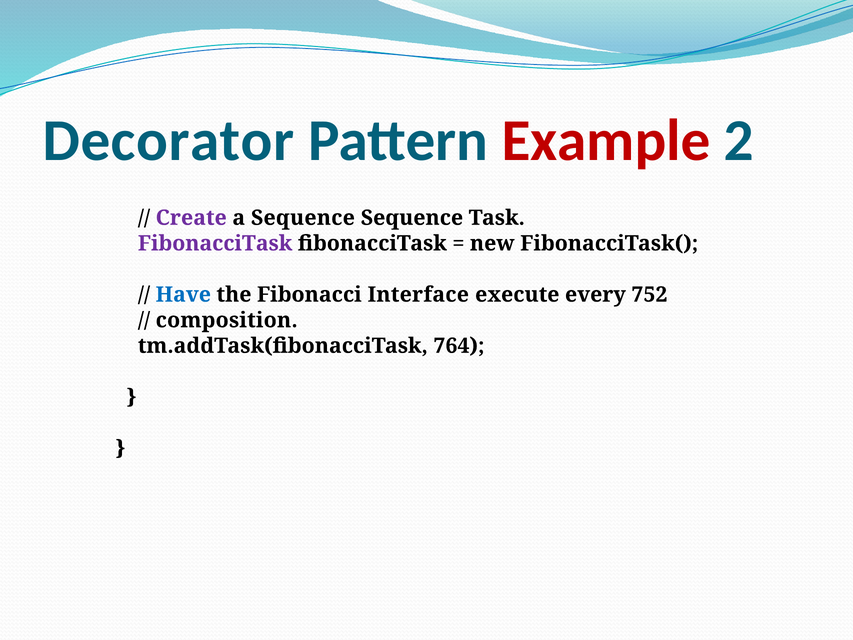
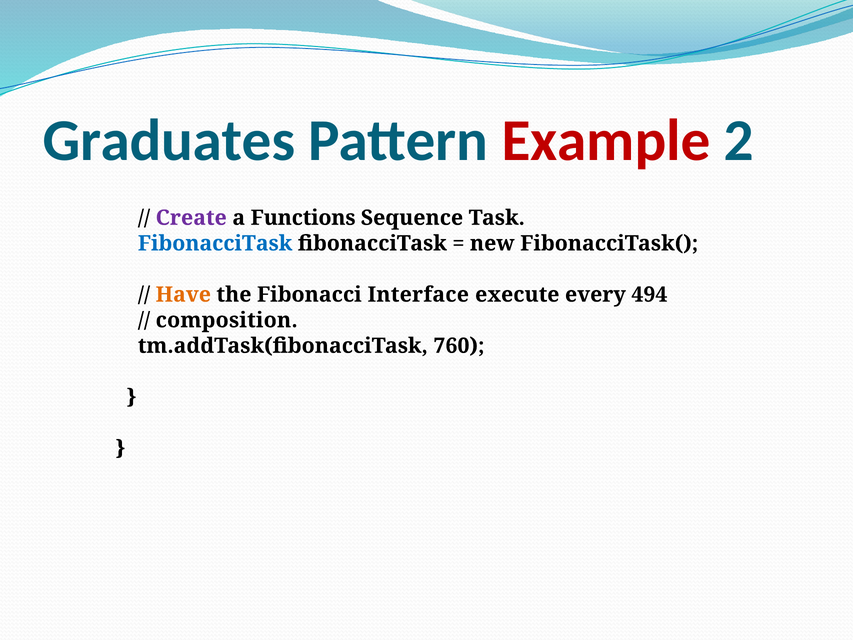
Decorator: Decorator -> Graduates (169, 141)
a Sequence: Sequence -> Functions (303, 218)
FibonacciTask colour: purple -> blue (215, 243)
Have colour: blue -> orange (183, 295)
752: 752 -> 494 (649, 295)
764: 764 -> 760 (459, 346)
